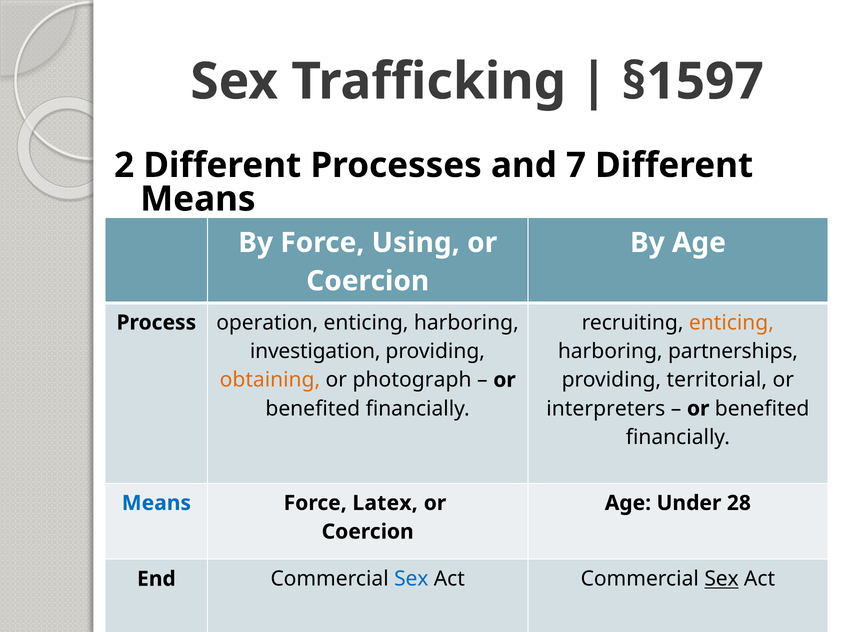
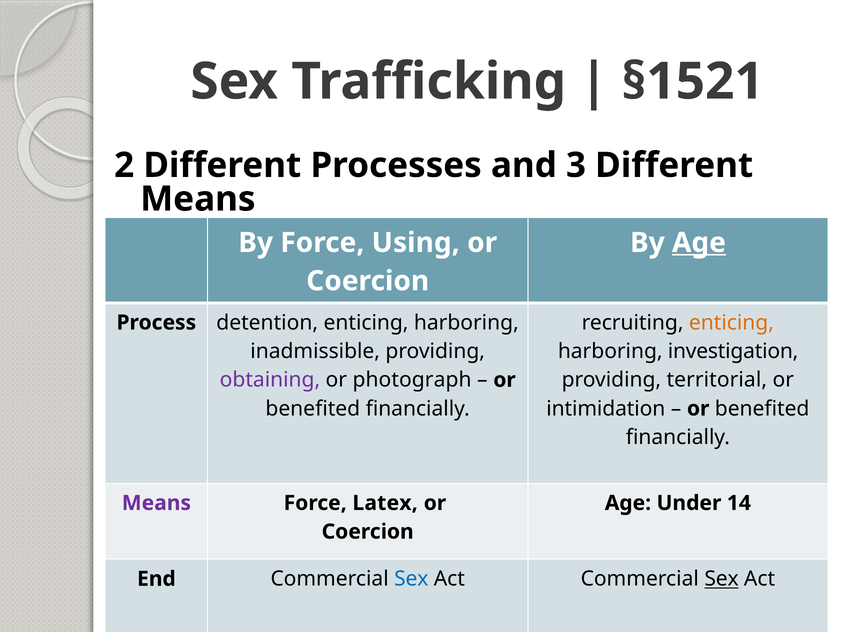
§1597: §1597 -> §1521 (693, 82)
7: 7 -> 3 (576, 165)
Age underline: none -> present (699, 243)
operation: operation -> detention (267, 322)
investigation: investigation -> inadmissible (315, 351)
partnerships: partnerships -> investigation (733, 351)
obtaining colour: orange -> purple (270, 380)
interpreters: interpreters -> intimidation (606, 408)
Means colour: blue -> purple (156, 503)
28: 28 -> 14 (739, 503)
